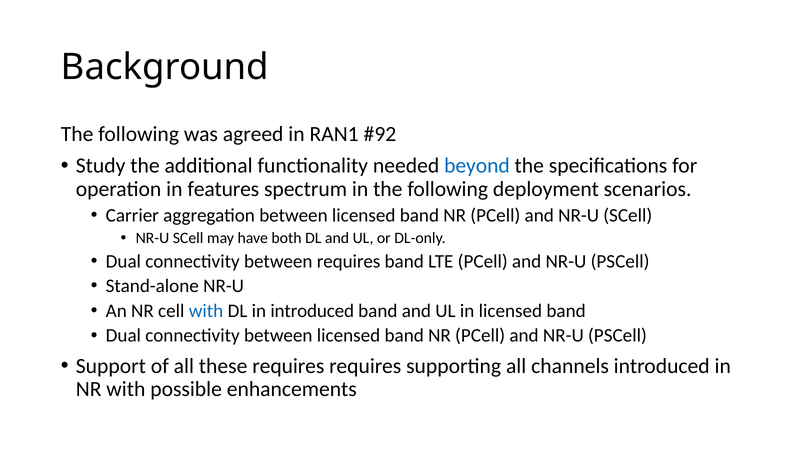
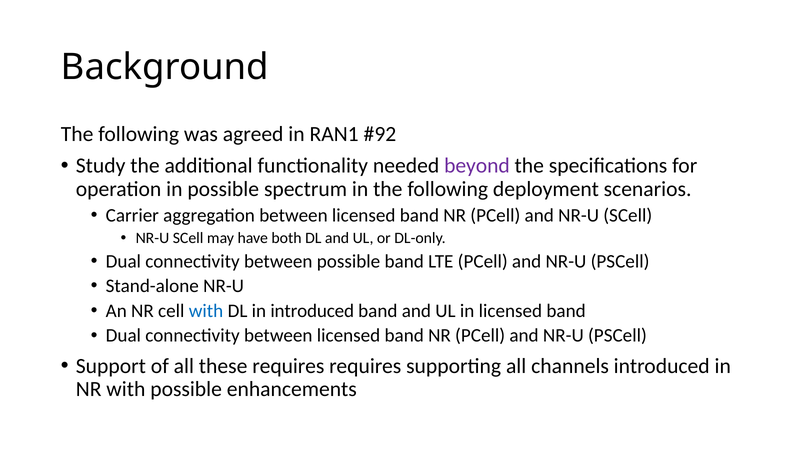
beyond colour: blue -> purple (477, 166)
in features: features -> possible (223, 189)
between requires: requires -> possible (349, 261)
